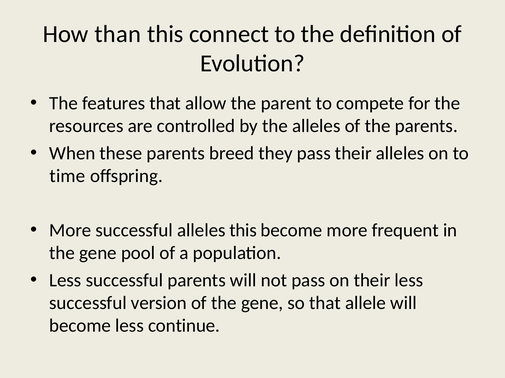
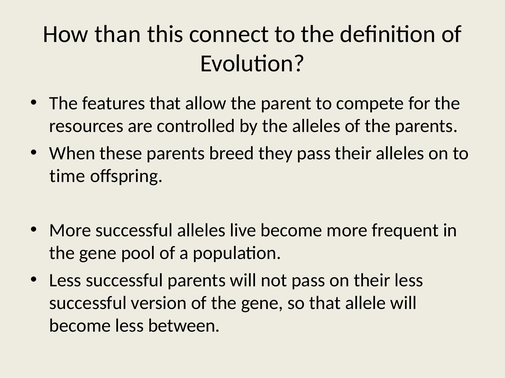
alleles this: this -> live (243, 231)
continue: continue -> between (184, 326)
